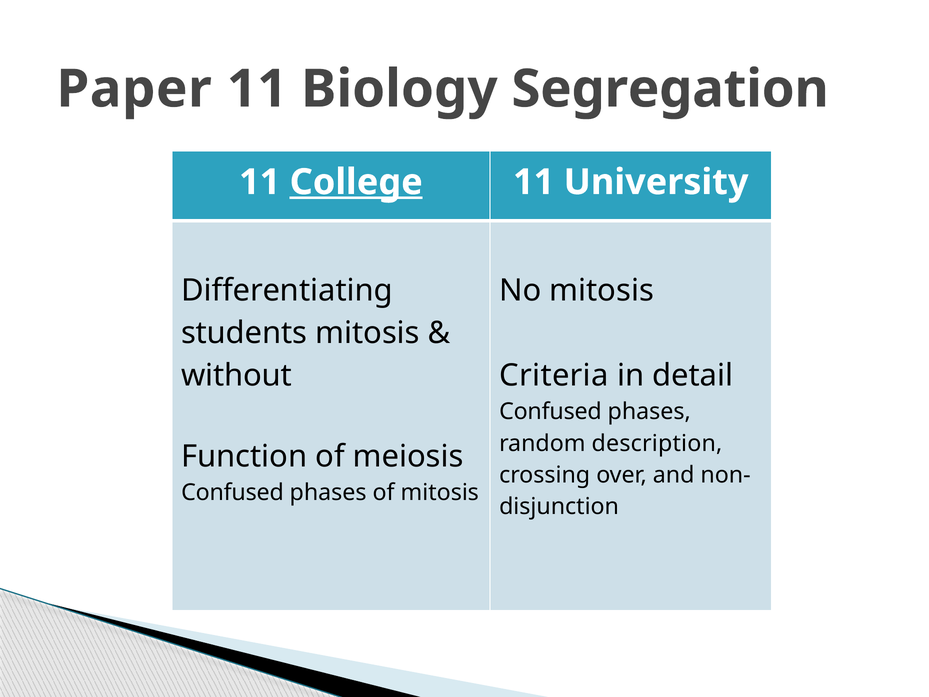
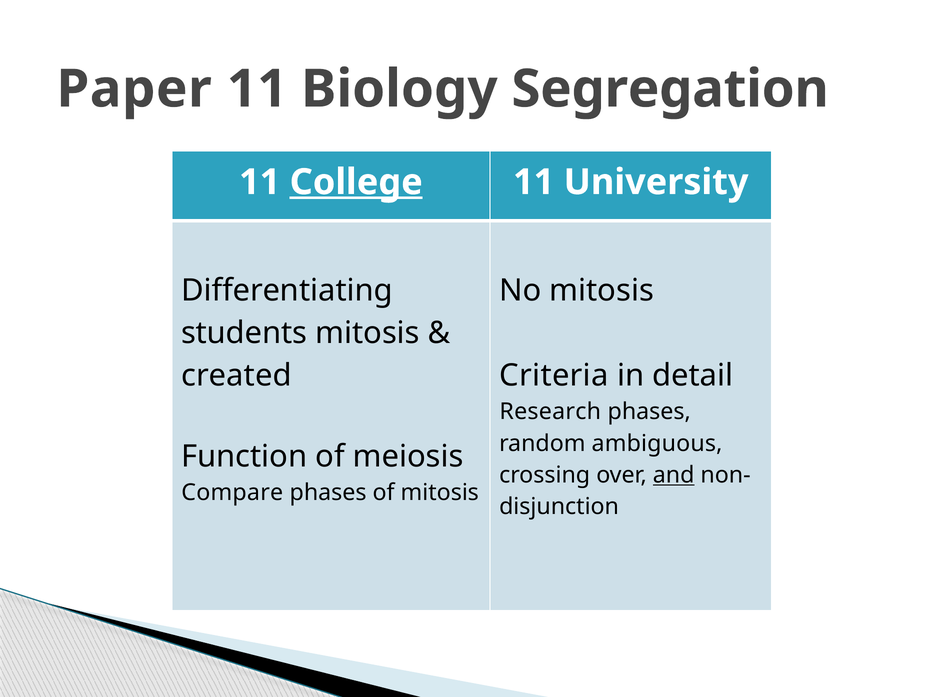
without: without -> created (236, 375)
Confused: Confused -> Research (550, 412)
description: description -> ambiguous (657, 443)
and underline: none -> present (674, 475)
Confused: Confused -> Compare (232, 493)
